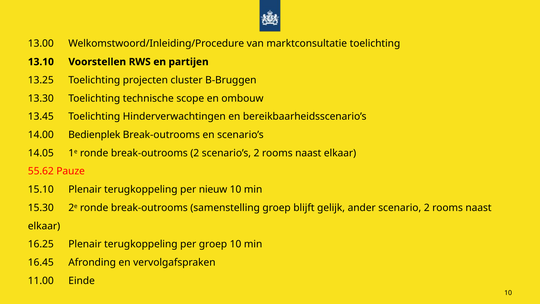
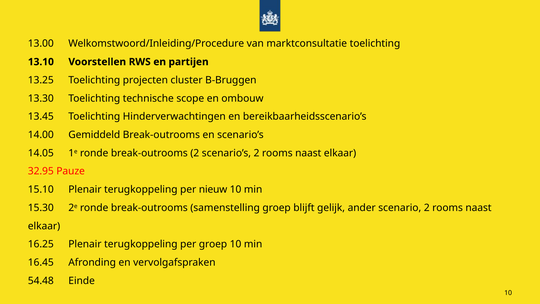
Bedienplek: Bedienplek -> Gemiddeld (94, 135)
55.62: 55.62 -> 32.95 (41, 171)
11.00: 11.00 -> 54.48 (41, 281)
